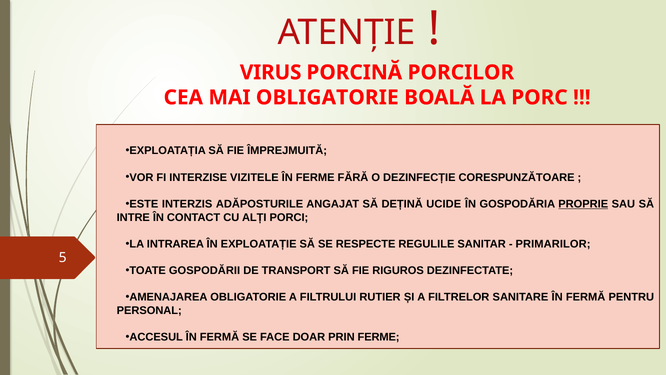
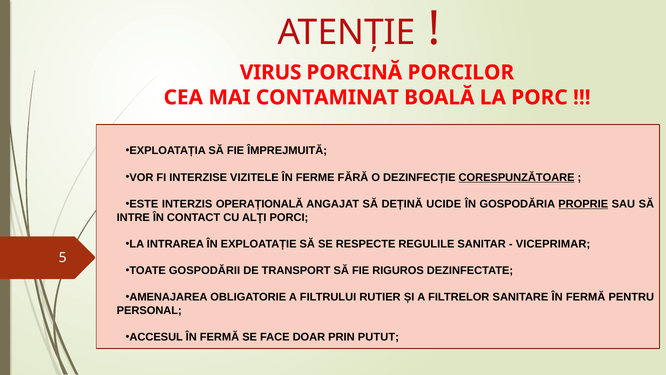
MAI OBLIGATORIE: OBLIGATORIE -> CONTAMINAT (327, 97)
CORESPUNZĂTOARE underline: none -> present (517, 177)
ADĂPOSTURILE: ADĂPOSTURILE -> OPERAȚIONALĂ (260, 204)
PRIMARILOR: PRIMARILOR -> VICEPRIMAR (553, 244)
PRIN FERME: FERME -> PUTUT (378, 337)
